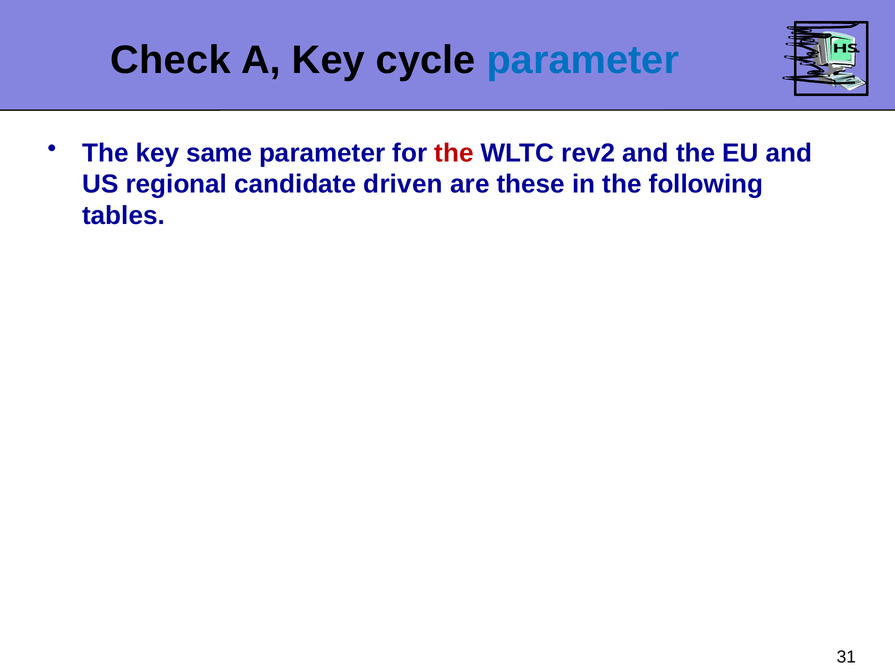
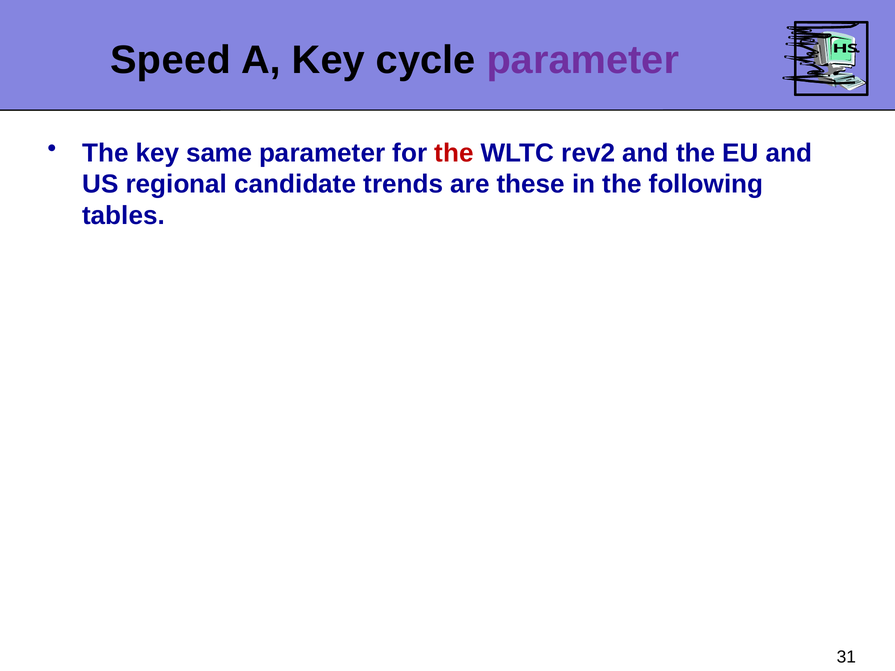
Check: Check -> Speed (170, 60)
parameter colour: blue -> purple (583, 60)
driven: driven -> trends (403, 184)
